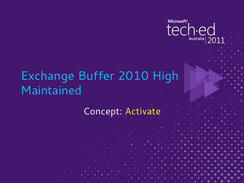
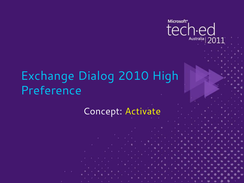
Buffer: Buffer -> Dialog (96, 76)
Maintained: Maintained -> Preference (51, 90)
